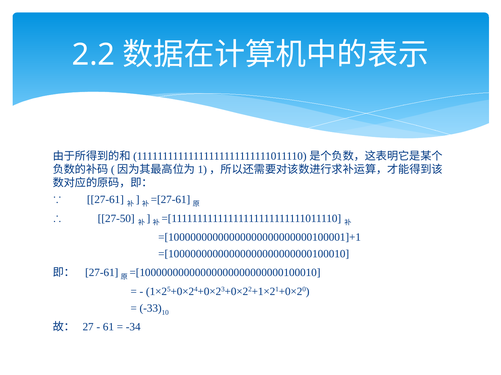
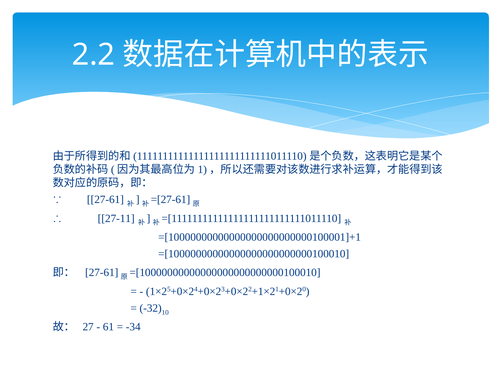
27-50: 27-50 -> 27-11 (116, 219)
-33: -33 -> -32 (151, 309)
